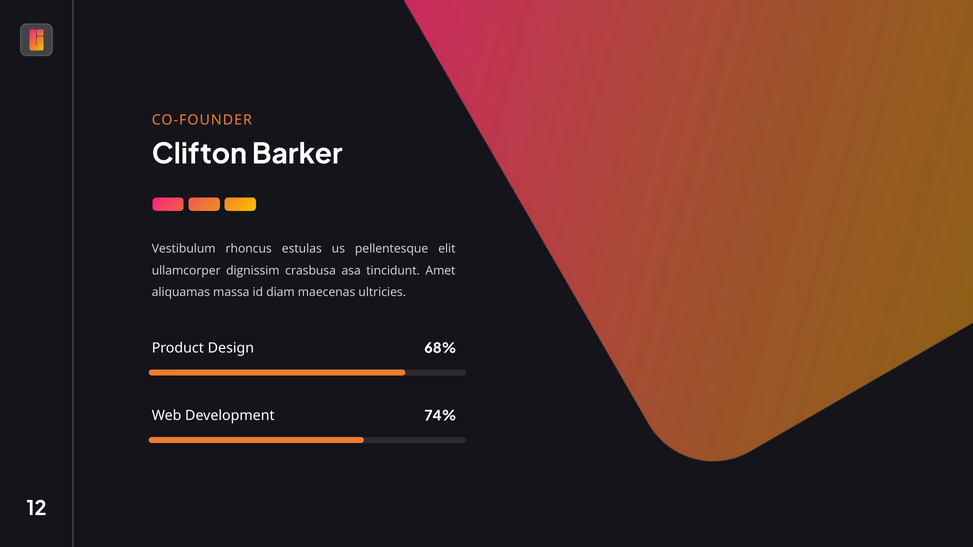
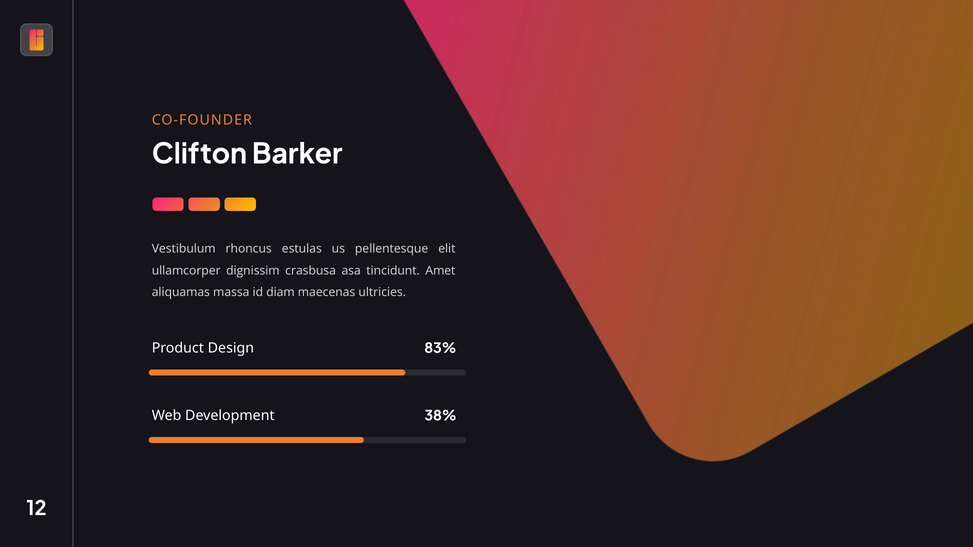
68%: 68% -> 83% (440, 348)
74%: 74% -> 38% (441, 416)
